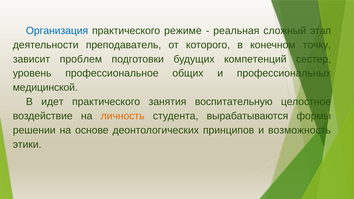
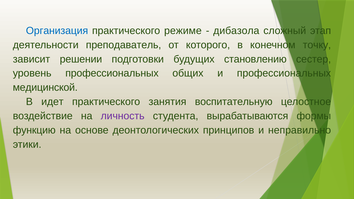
реальная: реальная -> дибазола (236, 31)
проблем: проблем -> решении (81, 59)
компетенций: компетенций -> становлению (255, 59)
уровень профессиональное: профессиональное -> профессиональных (112, 73)
личность colour: orange -> purple (123, 116)
решении: решении -> функцию (34, 130)
возможность: возможность -> неправильно (300, 130)
